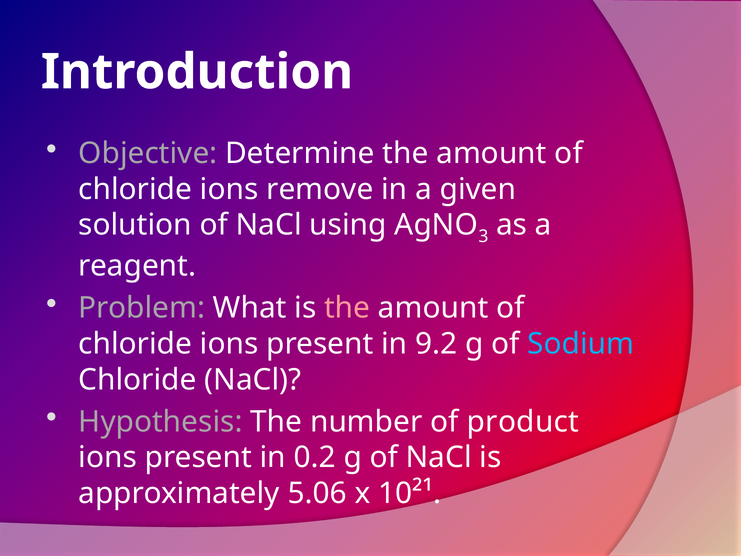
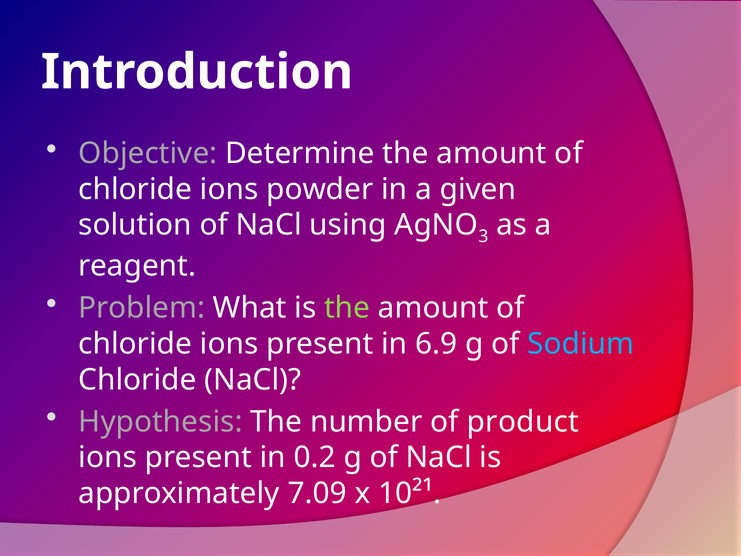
remove: remove -> powder (320, 189)
the colour: pink -> light green (347, 308)
9.2: 9.2 -> 6.9 (436, 344)
5.06: 5.06 -> 7.09 (317, 493)
